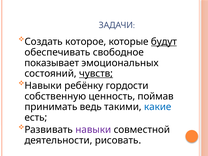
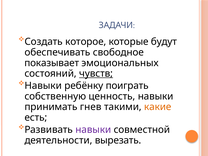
будут underline: present -> none (164, 42)
гордости: гордости -> поиграть (127, 86)
ценность поймав: поймав -> навыки (156, 96)
ведь: ведь -> гнев (91, 107)
какие colour: blue -> orange (158, 107)
рисовать: рисовать -> вырезать (118, 140)
